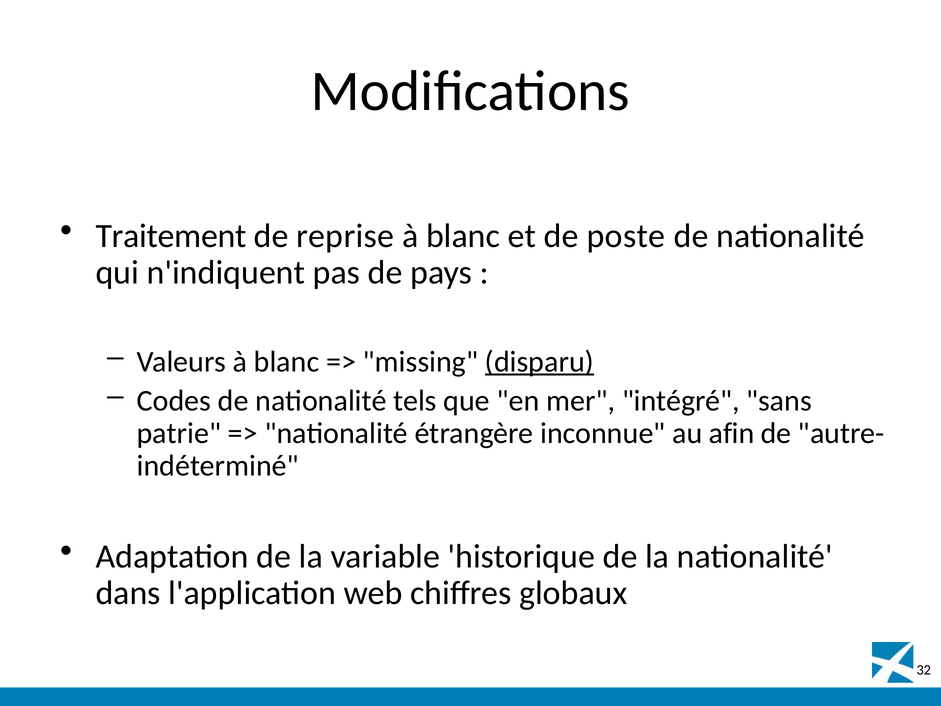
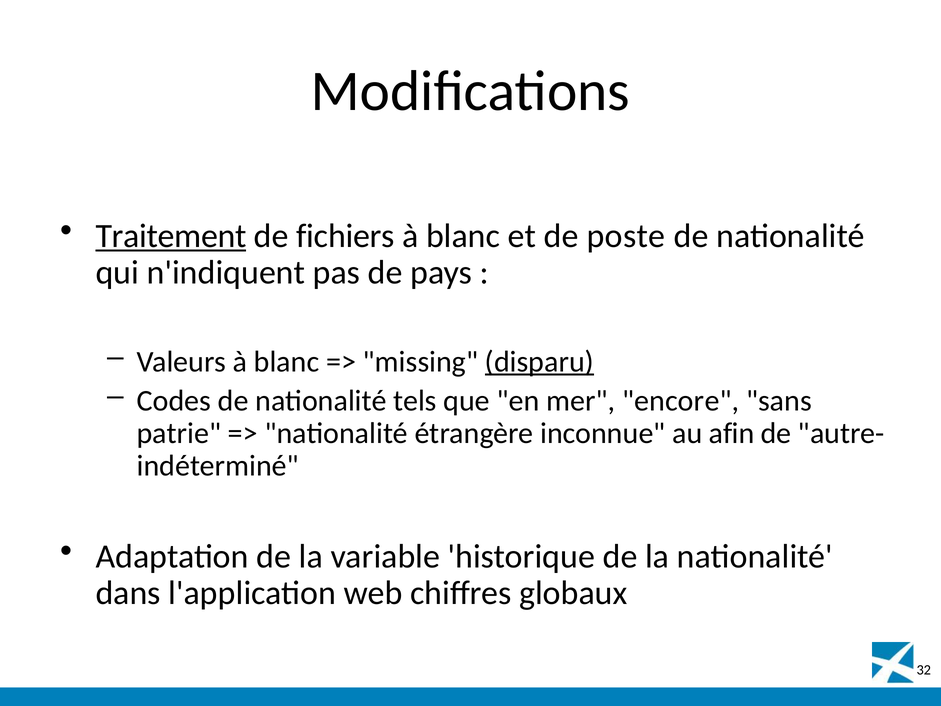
Traitement underline: none -> present (171, 236)
reprise: reprise -> fichiers (345, 236)
intégré: intégré -> encore (681, 401)
